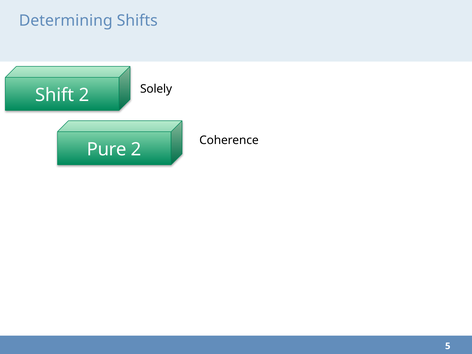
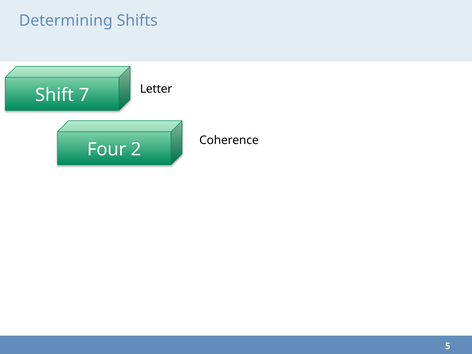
Solely: Solely -> Letter (156, 89)
Shift 2: 2 -> 7 (84, 95)
Pure: Pure -> Four (107, 150)
